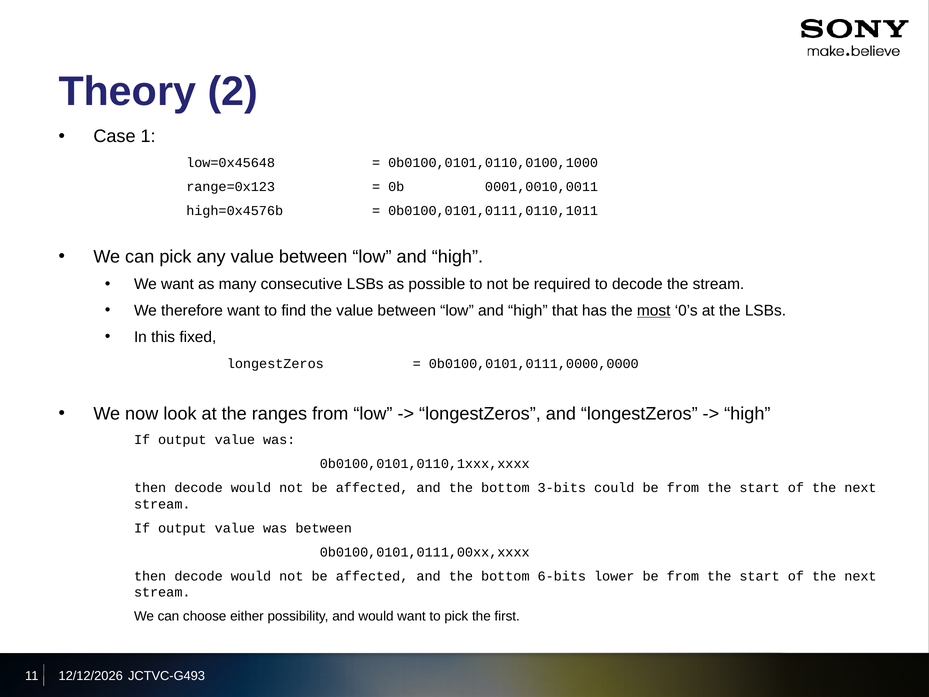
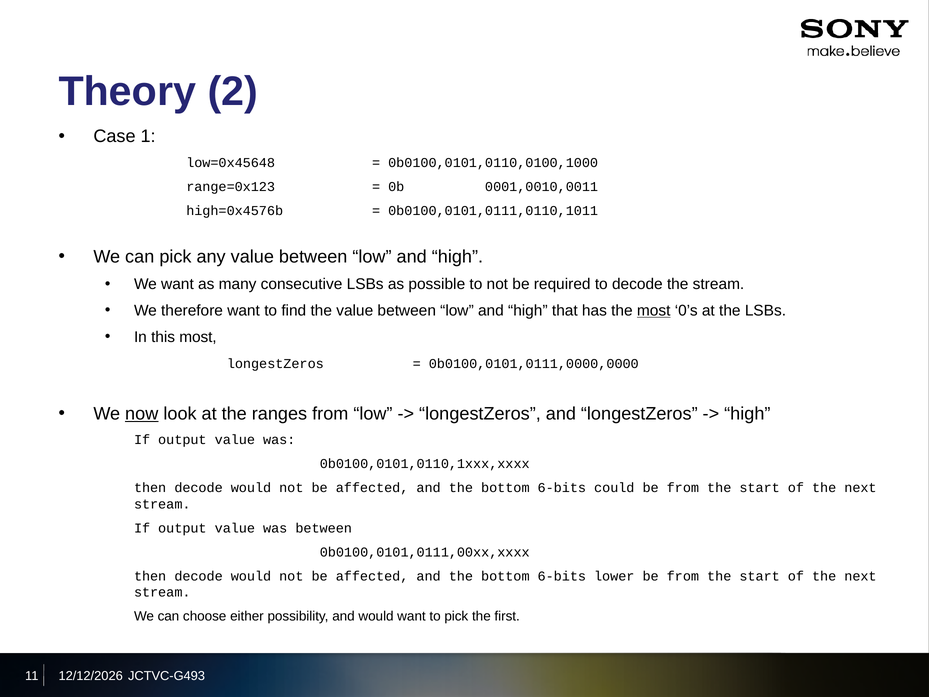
this fixed: fixed -> most (198, 337)
now underline: none -> present (142, 413)
3-bits: 3-bits -> 6-bits (562, 488)
